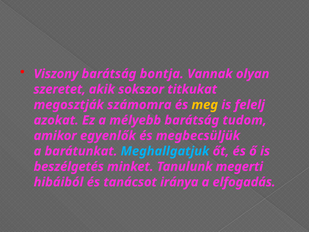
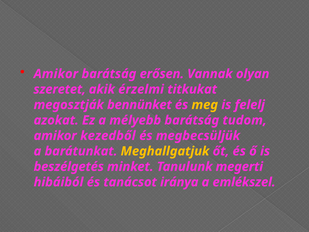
Viszony: Viszony -> Amikor (56, 74)
bontja: bontja -> erősen (162, 74)
sokszor: sokszor -> érzelmi (141, 89)
számomra: számomra -> bennünket (139, 105)
egyenlők: egyenlők -> kezedből (108, 136)
Meghallgatjuk colour: light blue -> yellow (165, 151)
elfogadás: elfogadás -> emlékszel (244, 182)
